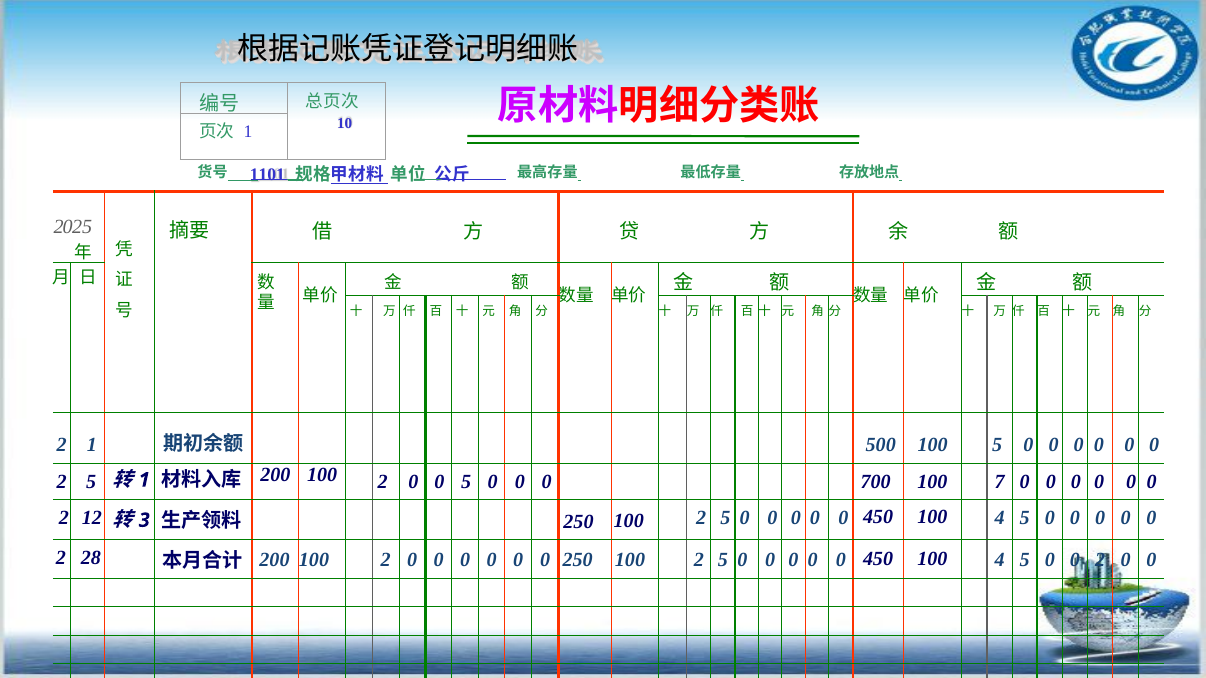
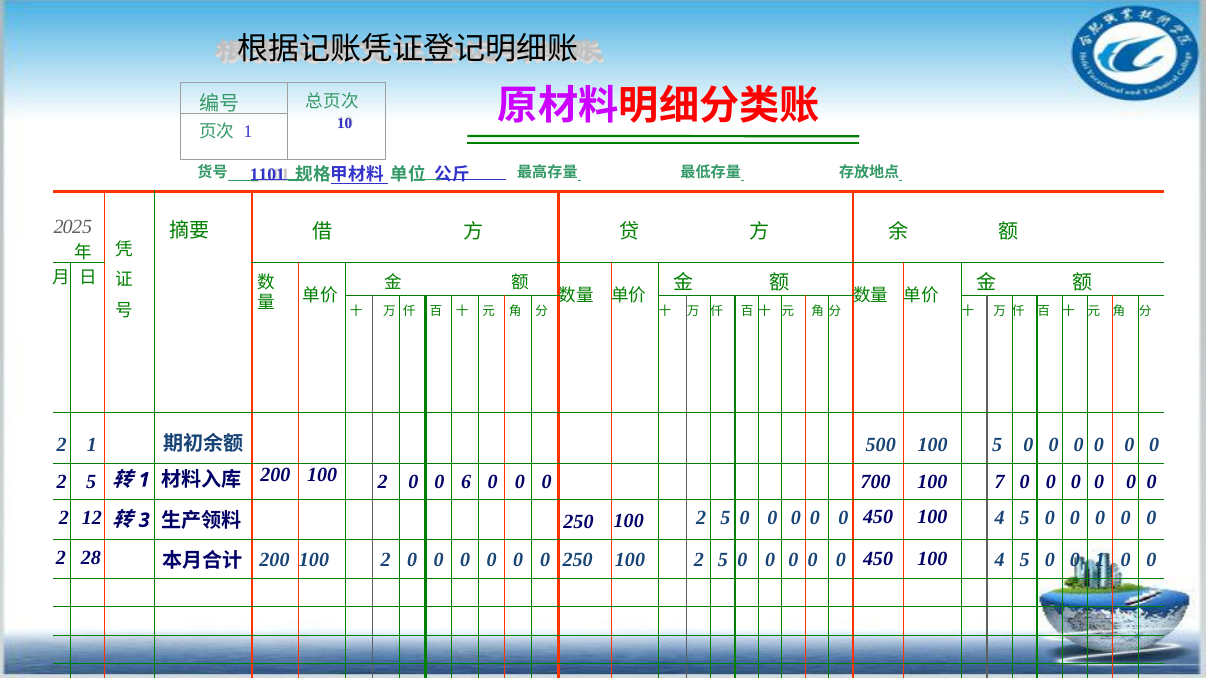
0 5: 5 -> 6 (466, 482)
5 0 0 2: 2 -> 1 (1100, 560)
